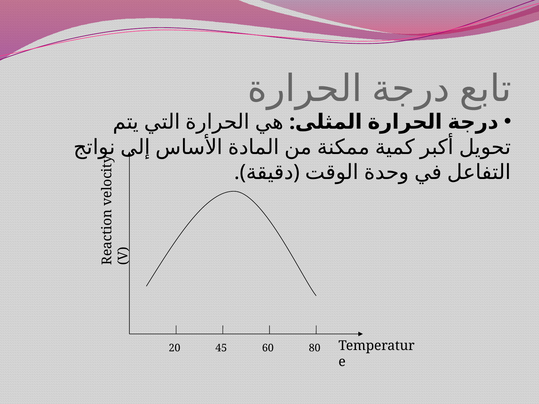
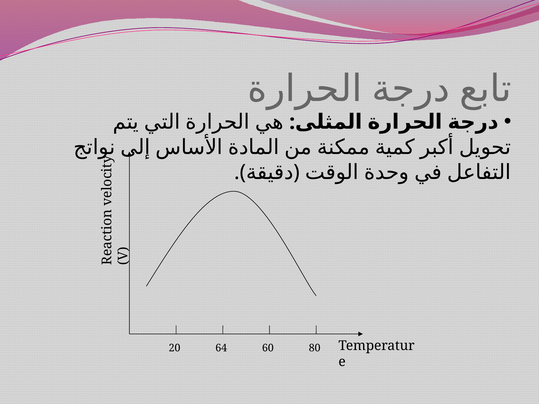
45: 45 -> 64 (221, 348)
